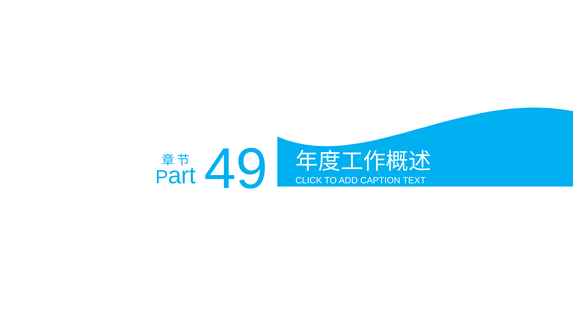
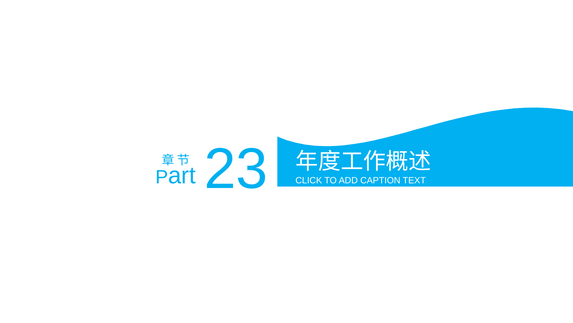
49: 49 -> 23 (236, 169)
